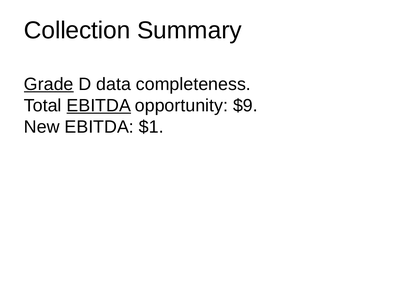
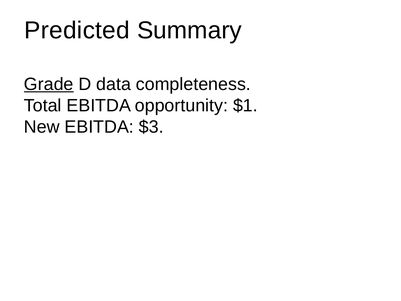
Collection: Collection -> Predicted (77, 30)
EBITDA underline: present -> none (99, 105)
$9: $9 -> $1 (245, 105)
$1: $1 -> $3 (151, 127)
